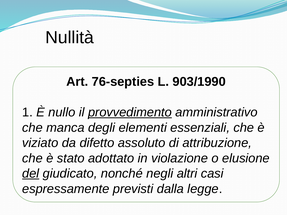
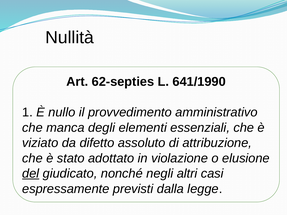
76-septies: 76-septies -> 62-septies (123, 82)
903/1990: 903/1990 -> 641/1990 (199, 82)
provvedimento underline: present -> none (130, 113)
